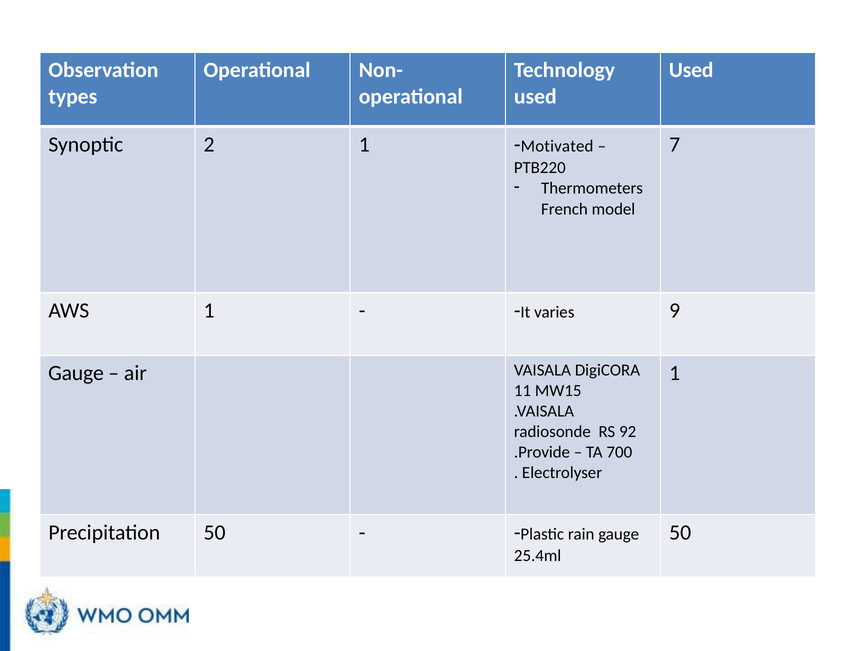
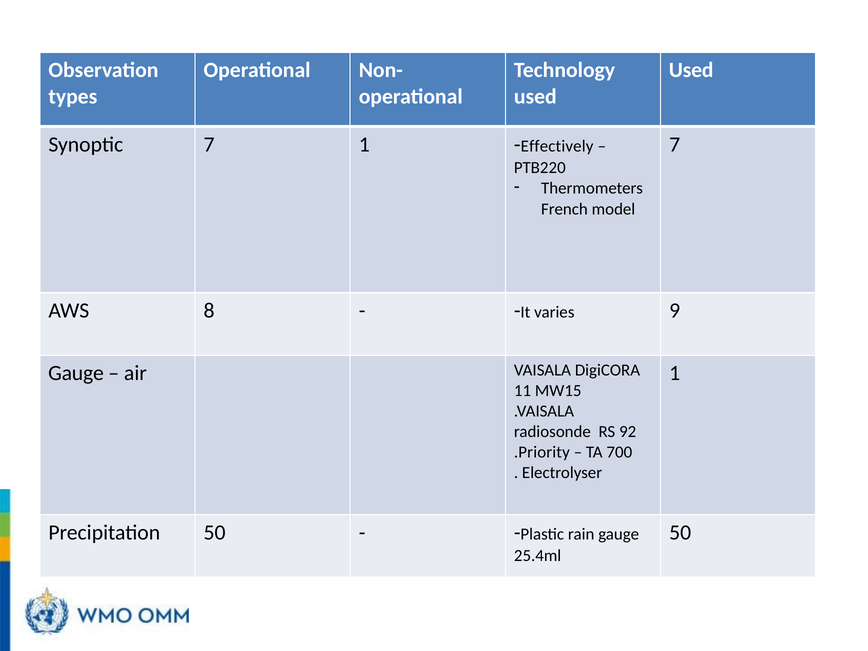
Synoptic 2: 2 -> 7 (209, 144)
Motivated: Motivated -> Effectively (557, 146)
AWS 1: 1 -> 8 (209, 311)
.Provide: .Provide -> .Priority (542, 452)
